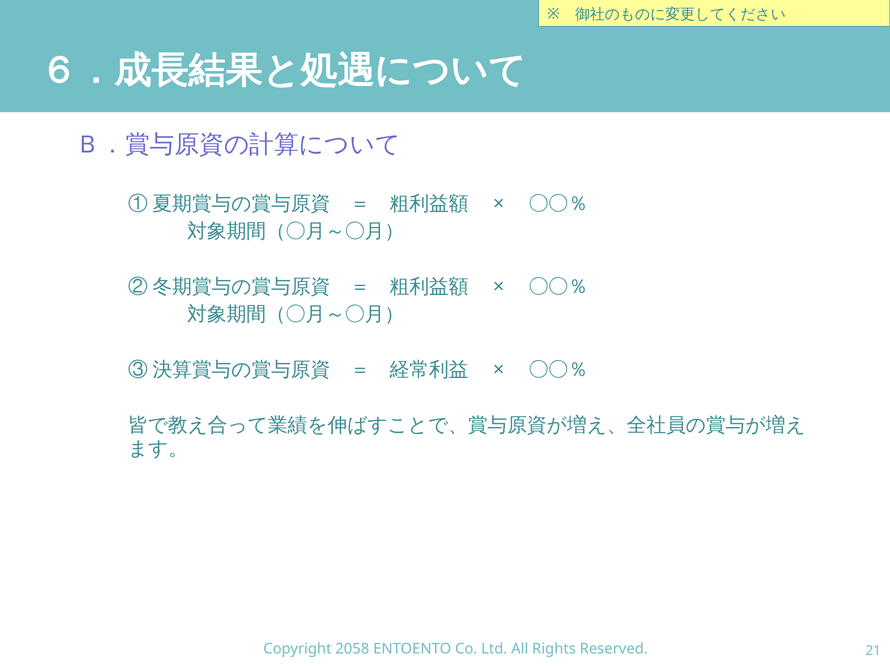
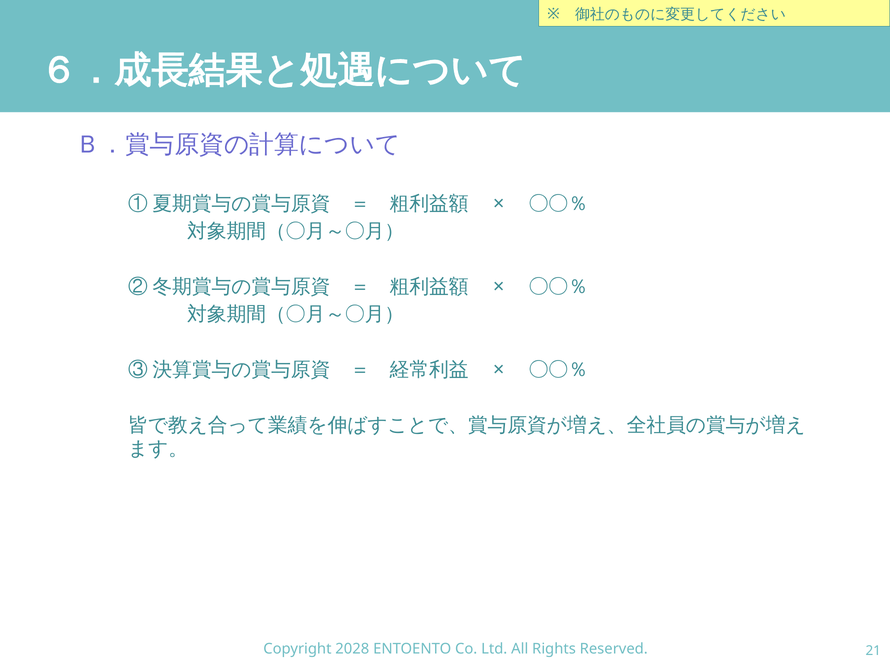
2058: 2058 -> 2028 (352, 649)
